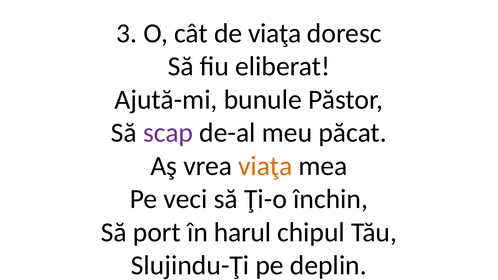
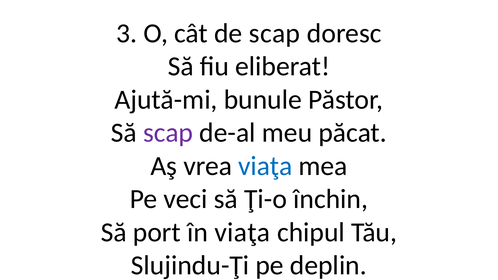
de viaţa: viaţa -> scap (275, 33)
viaţa colour: orange -> blue (265, 166)
în harul: harul -> viaţa (242, 232)
